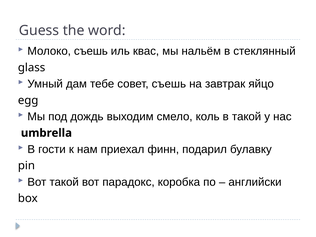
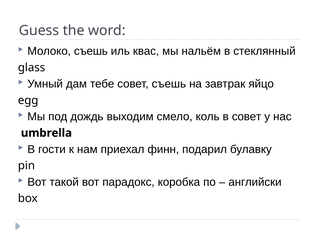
в такой: такой -> совет (247, 117)
